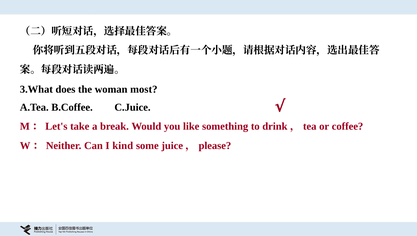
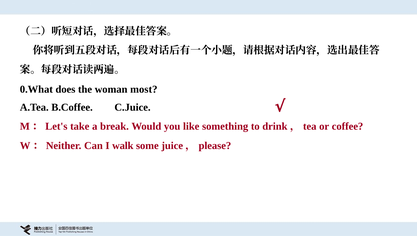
3.What: 3.What -> 0.What (36, 89)
kind: kind -> walk (123, 146)
